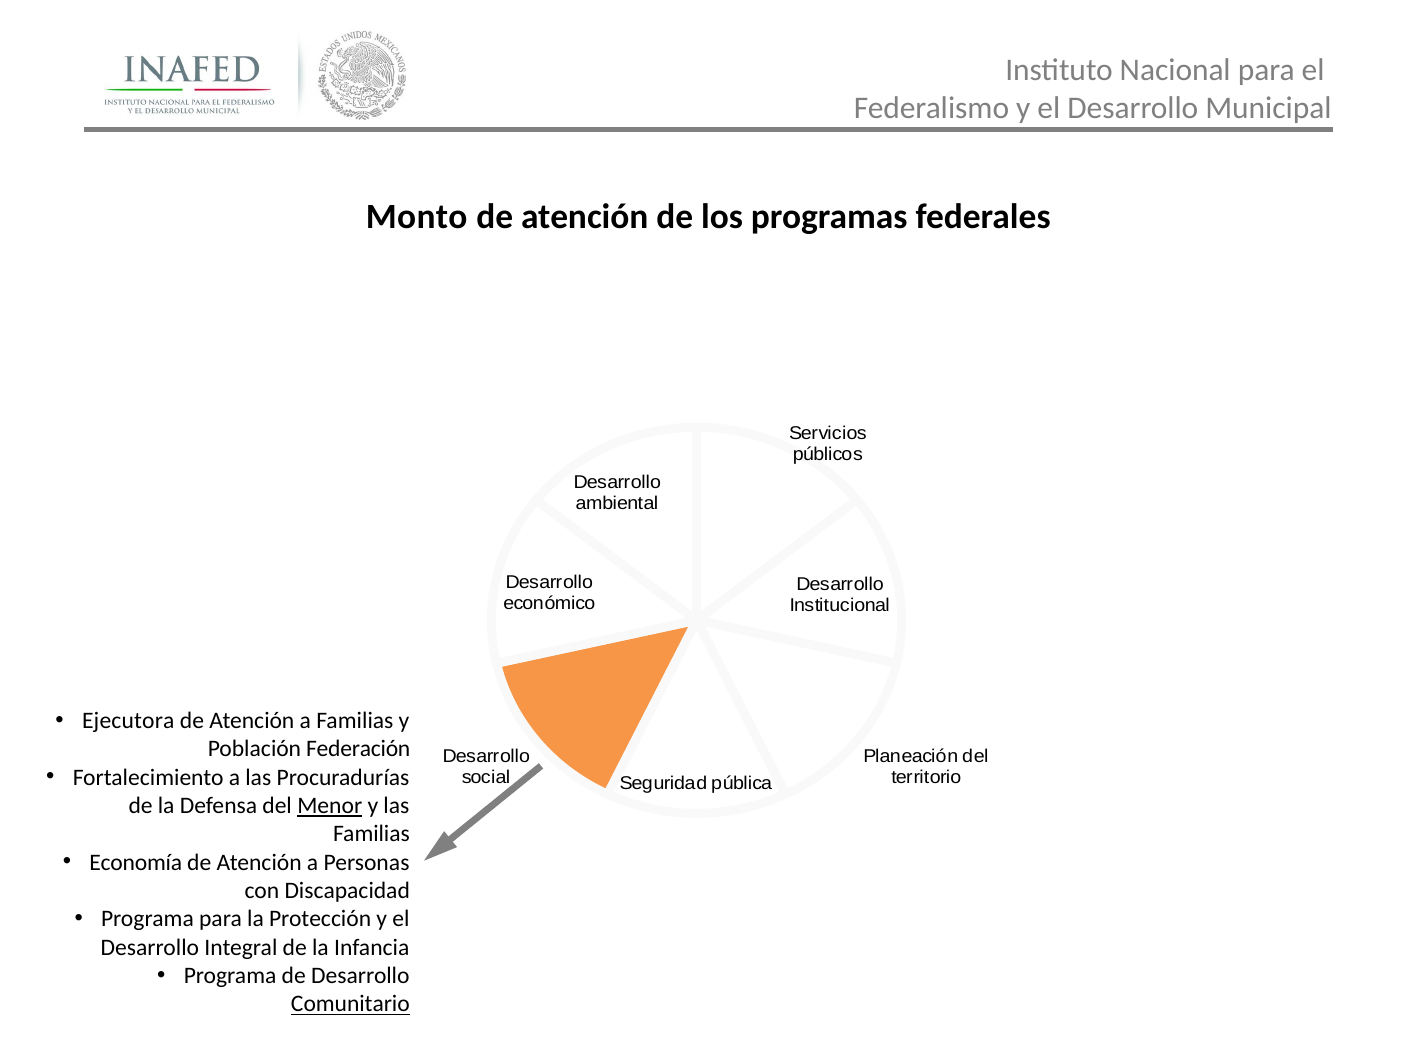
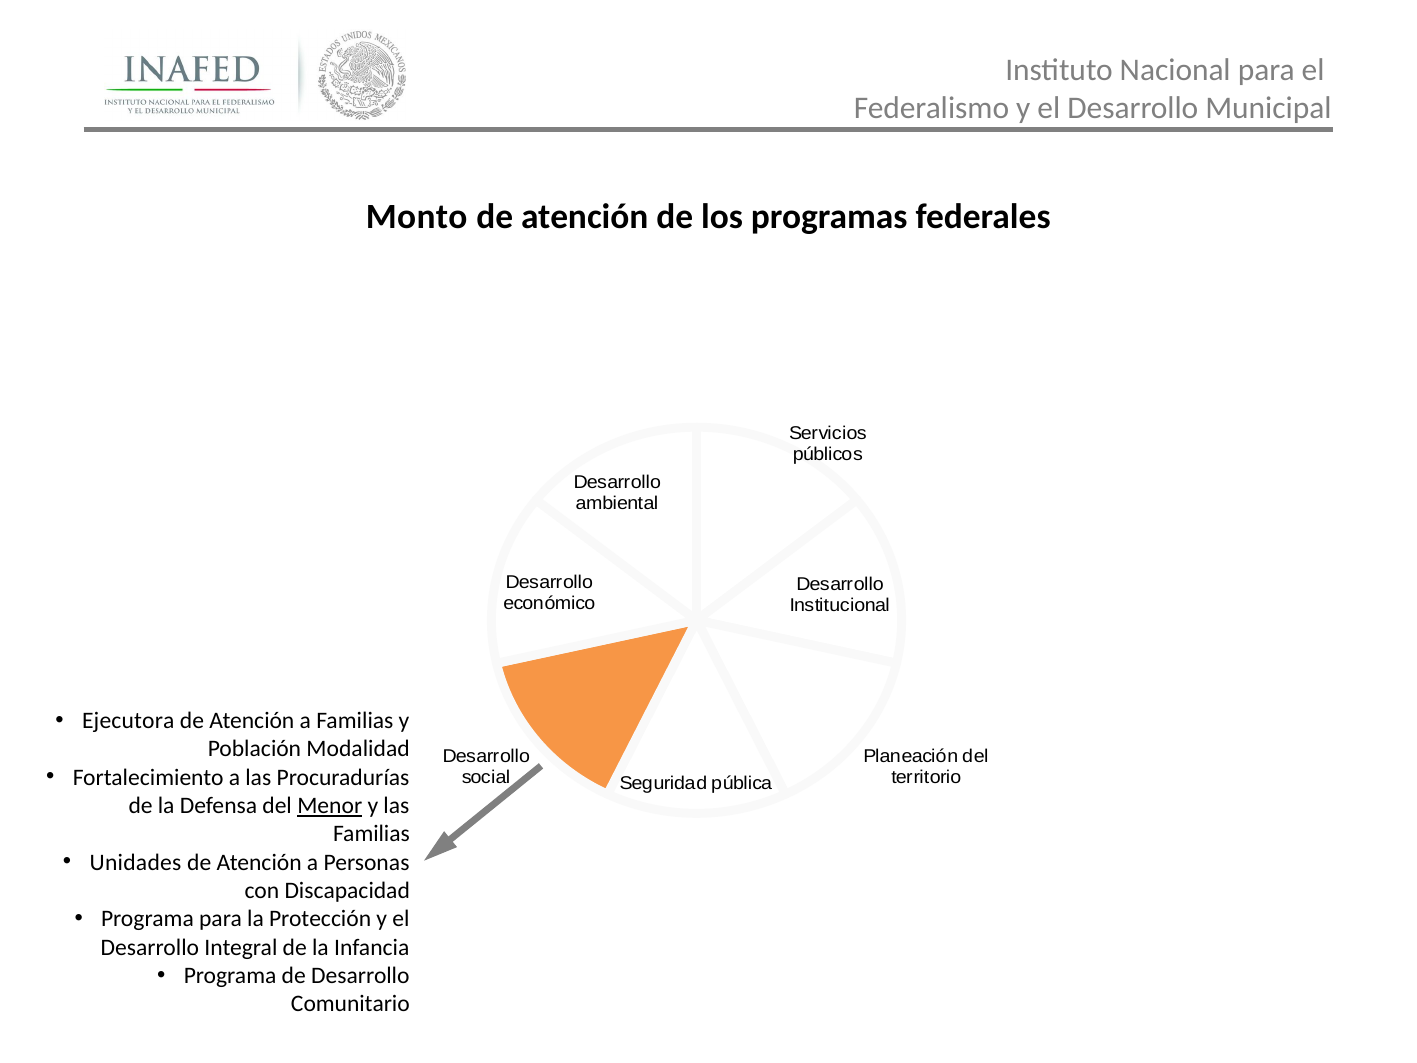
Federación: Federación -> Modalidad (358, 749)
Economía: Economía -> Unidades (136, 862)
Comunitario underline: present -> none (350, 1004)
